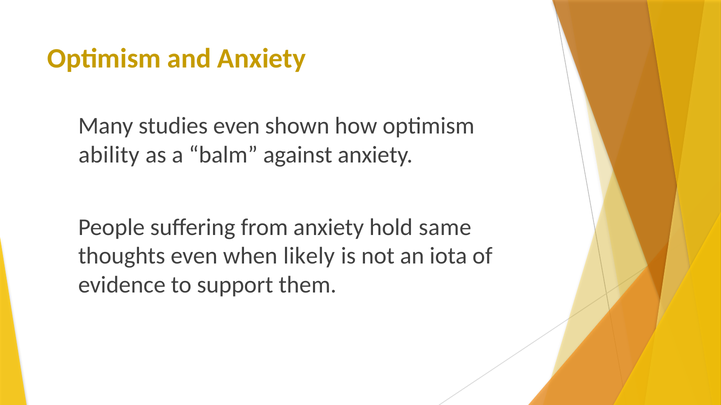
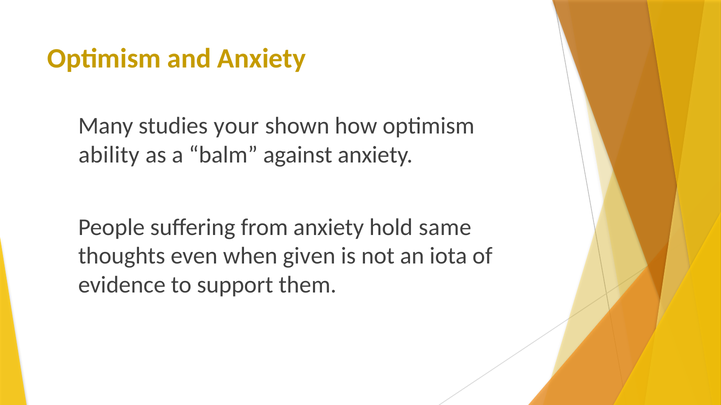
studies even: even -> your (236, 126)
likely: likely -> given (309, 256)
